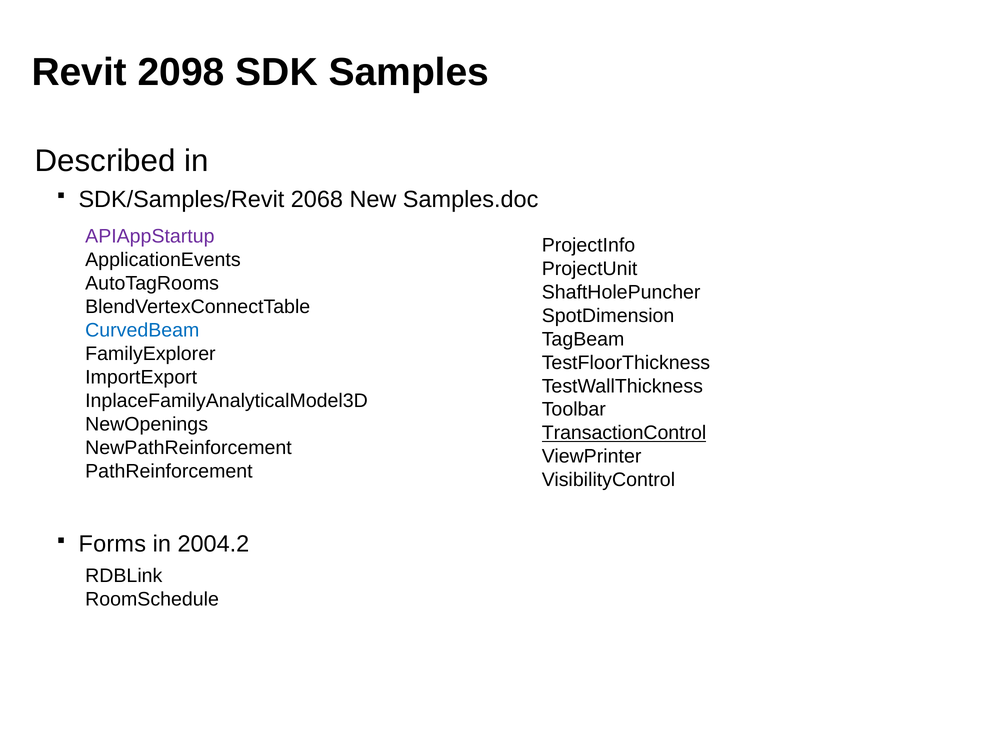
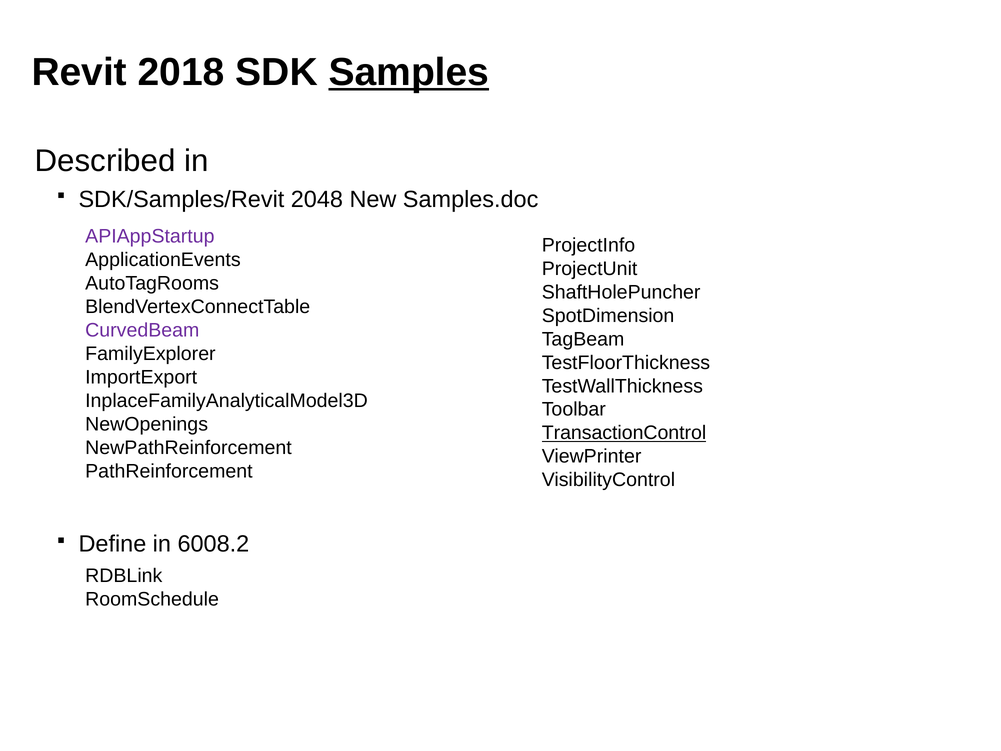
2098: 2098 -> 2018 (181, 72)
Samples underline: none -> present (409, 72)
2068: 2068 -> 2048 (317, 199)
CurvedBeam colour: blue -> purple (142, 330)
Forms: Forms -> Define (112, 544)
2004.2: 2004.2 -> 6008.2 (213, 544)
